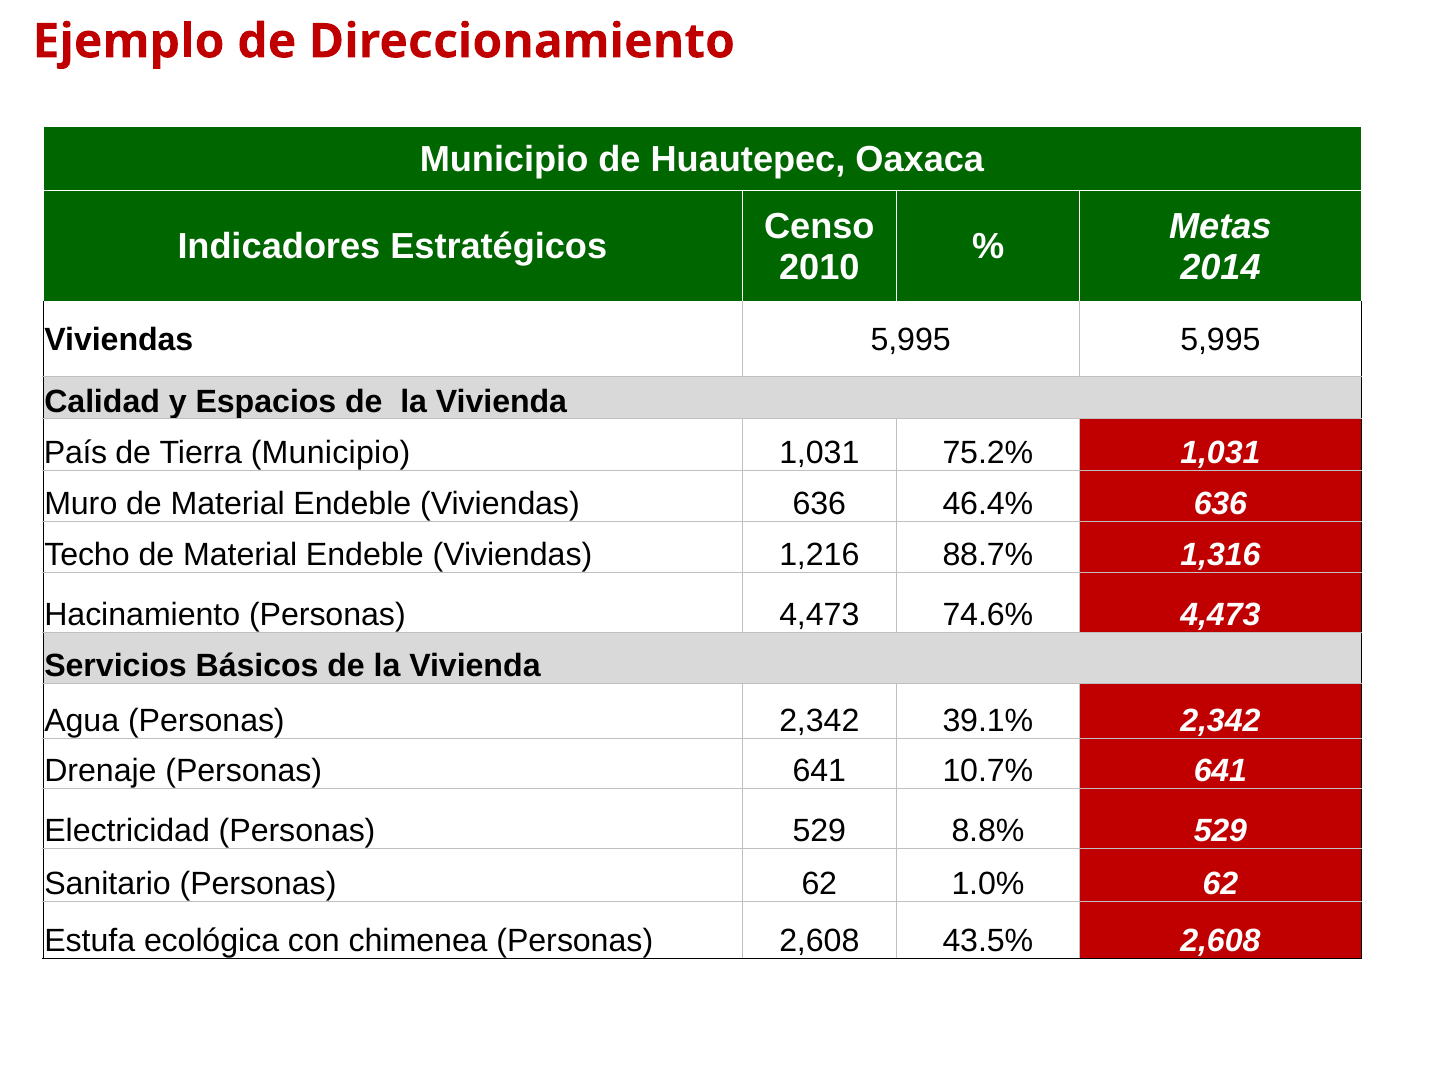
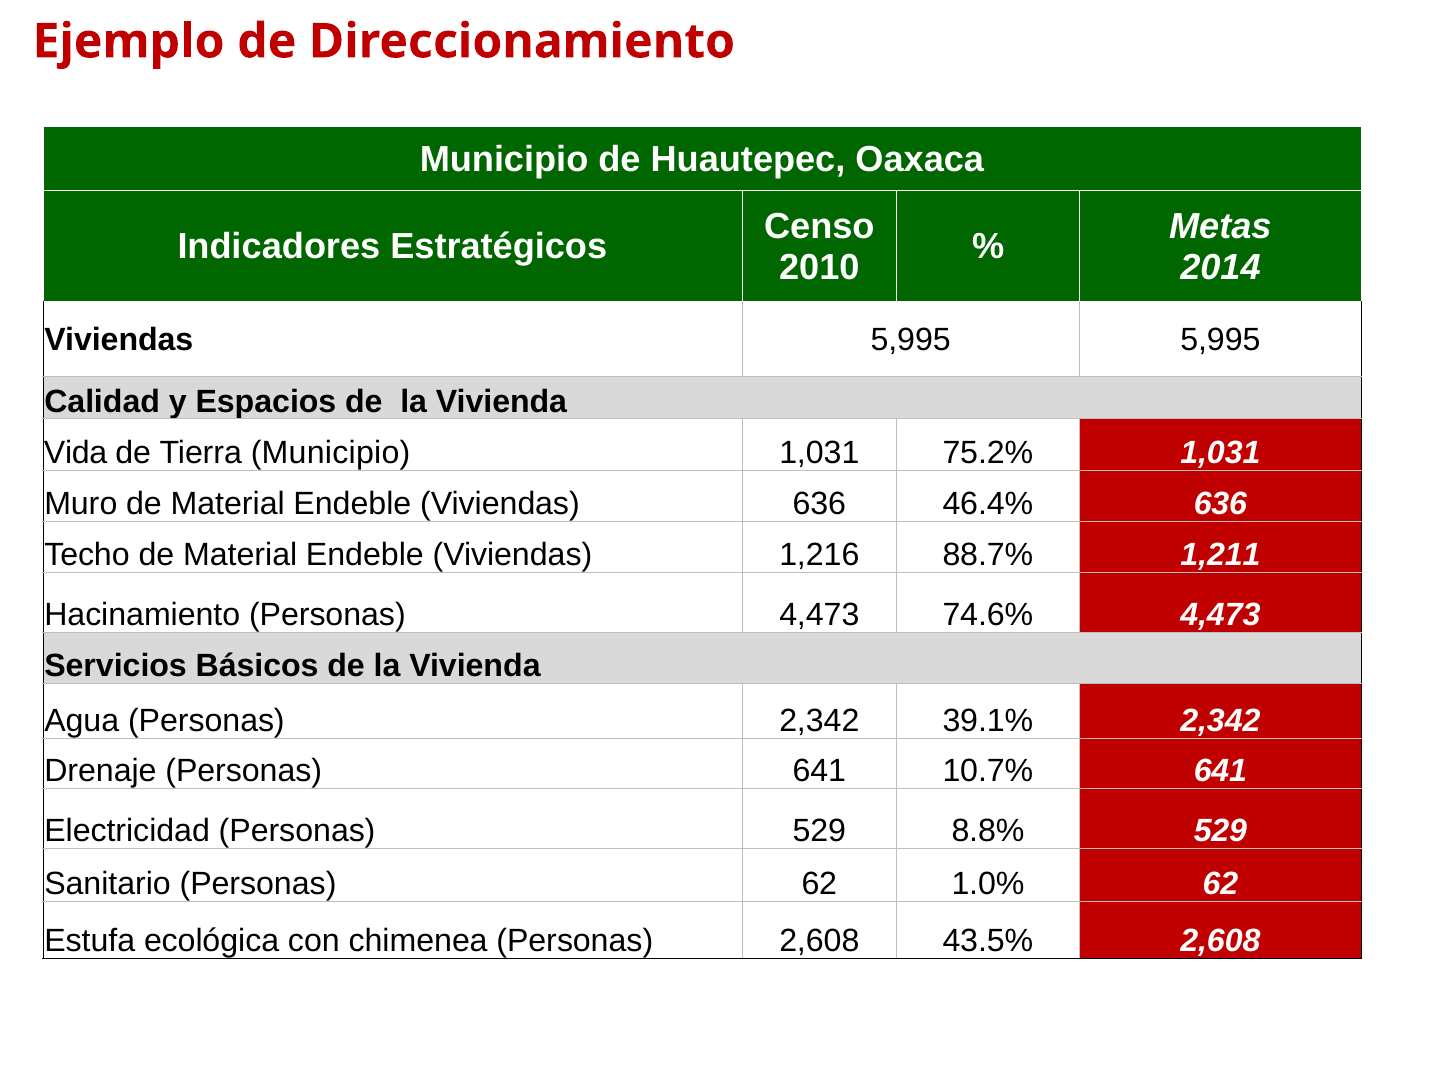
País: País -> Vida (76, 452)
1,316: 1,316 -> 1,211 (1220, 555)
